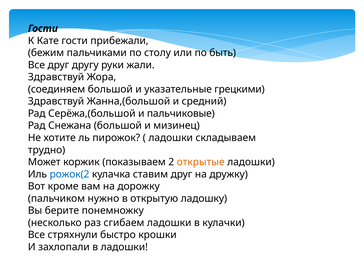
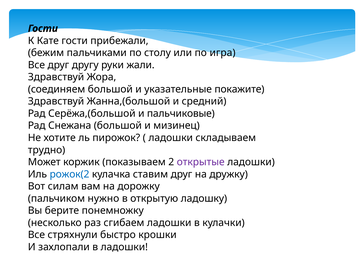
быть: быть -> игра (223, 53)
грецкими: грецкими -> покажите (239, 89)
открытые colour: orange -> purple (201, 162)
кроме: кроме -> силам (63, 186)
